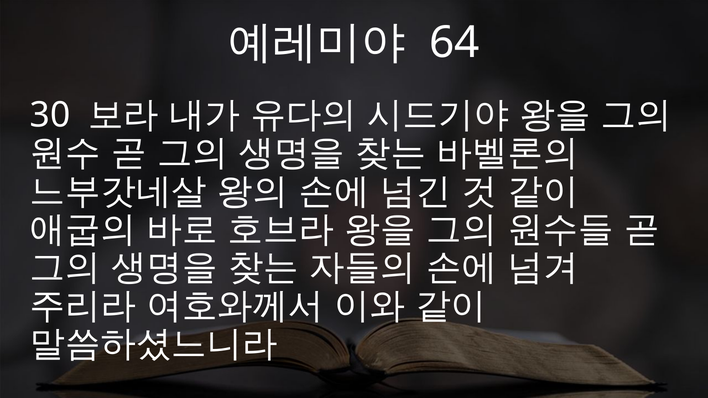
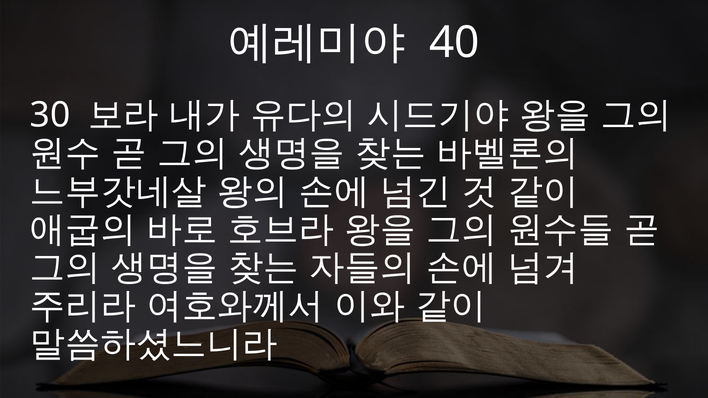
64: 64 -> 40 (454, 43)
